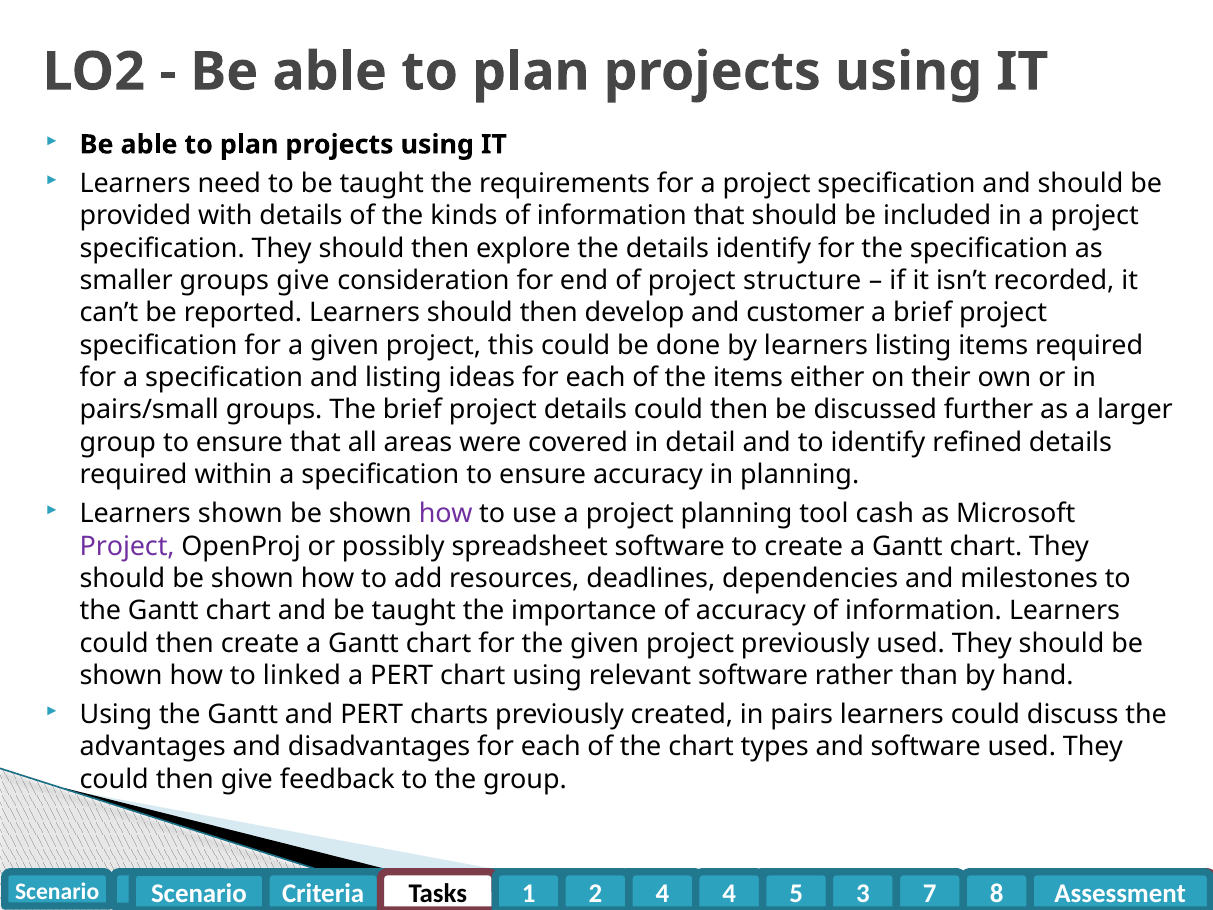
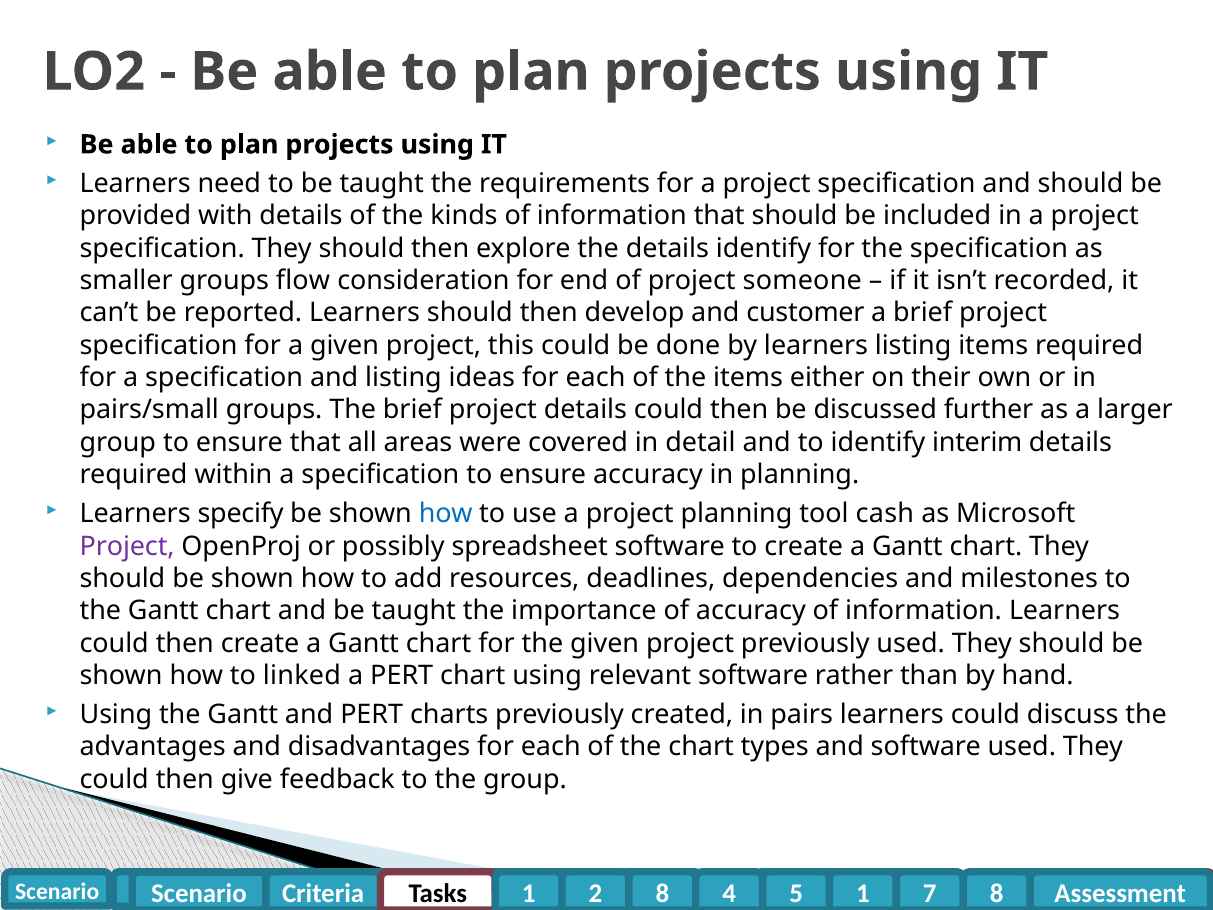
groups give: give -> flow (303, 281)
structure: structure -> someone (802, 281)
refined: refined -> interim (977, 442)
Learners shown: shown -> specify (241, 514)
how colour: purple -> blue (446, 514)
4: 4 -> 8 (662, 893)
3: 3 -> 1 (863, 893)
